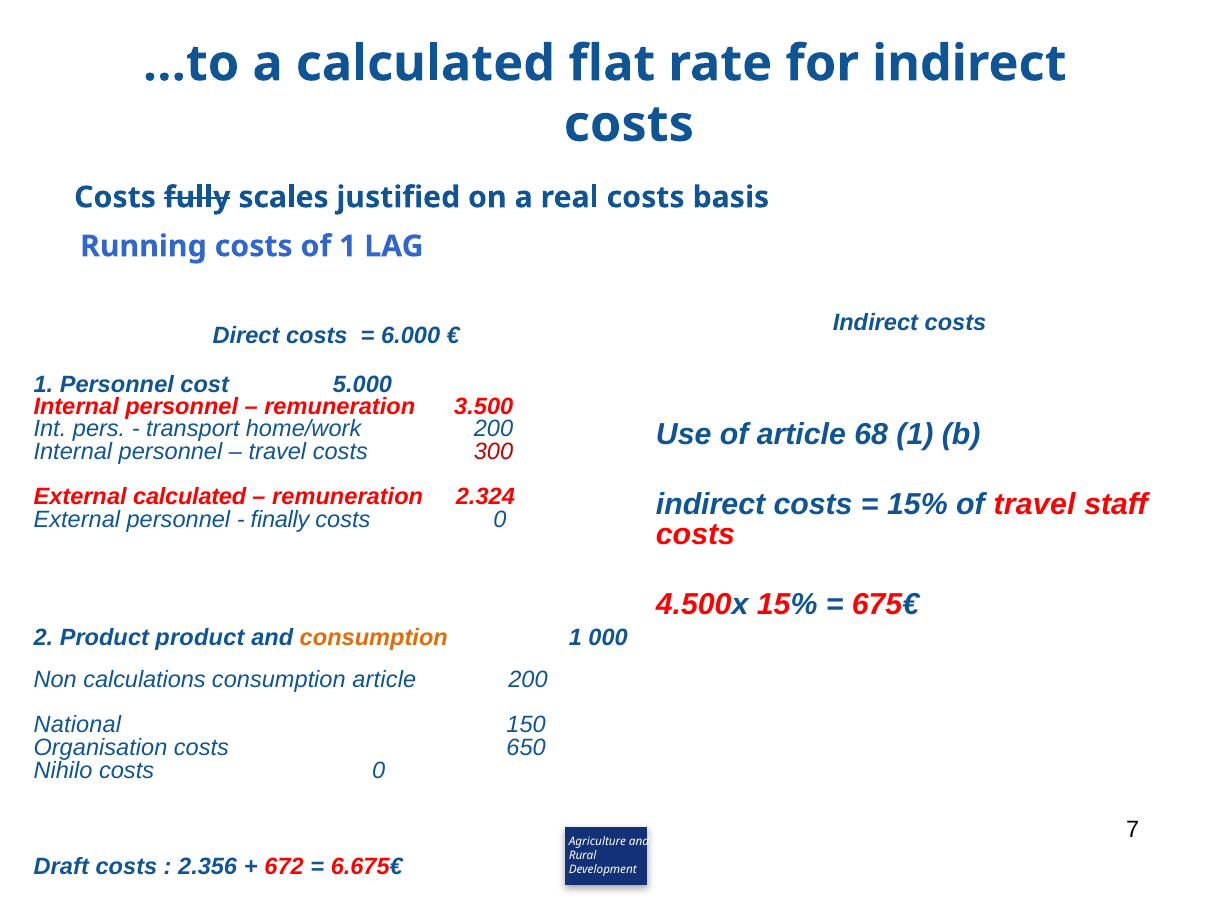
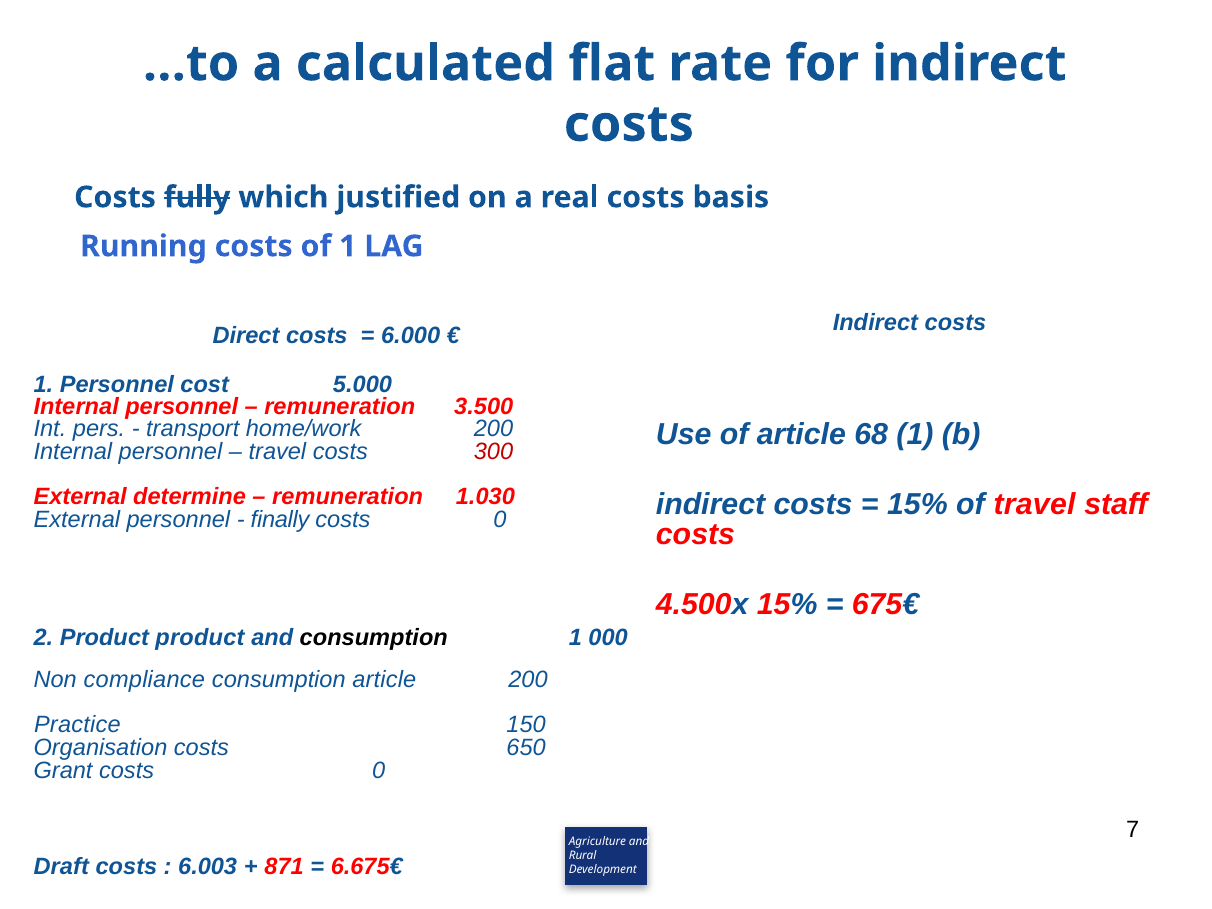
scales: scales -> which (283, 197)
External calculated: calculated -> determine (190, 497)
2.324: 2.324 -> 1.030 (485, 497)
consumption colour: orange -> black (374, 638)
calculations: calculations -> compliance (144, 680)
National: National -> Practice (77, 725)
Nihilo: Nihilo -> Grant (63, 770)
2.356: 2.356 -> 6.003 (208, 867)
672: 672 -> 871 (284, 867)
